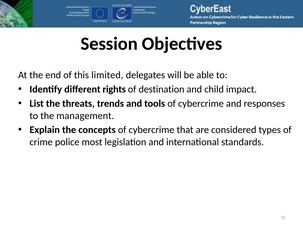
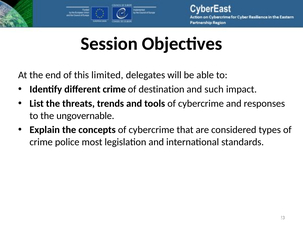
different rights: rights -> crime (114, 89)
child: child -> such (214, 89)
management: management -> ungovernable (85, 115)
